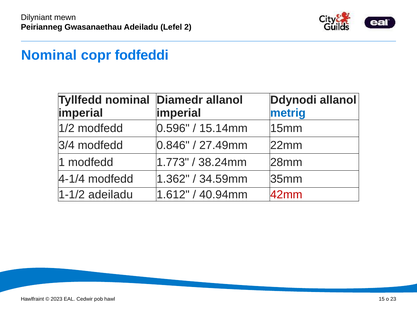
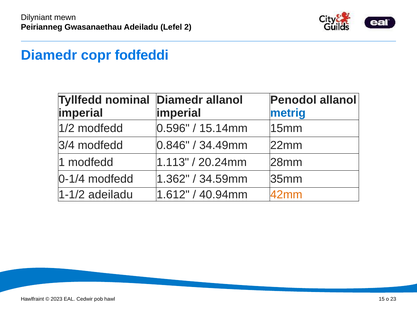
Nominal: Nominal -> Diamedr (49, 55)
Ddynodi: Ddynodi -> Penodol (293, 100)
27.49mm: 27.49mm -> 34.49mm (223, 145)
1.773: 1.773 -> 1.113 (173, 162)
38.24mm: 38.24mm -> 20.24mm (223, 162)
4-1/4: 4-1/4 -> 0-1/4 (72, 179)
42mm colour: red -> orange (286, 194)
